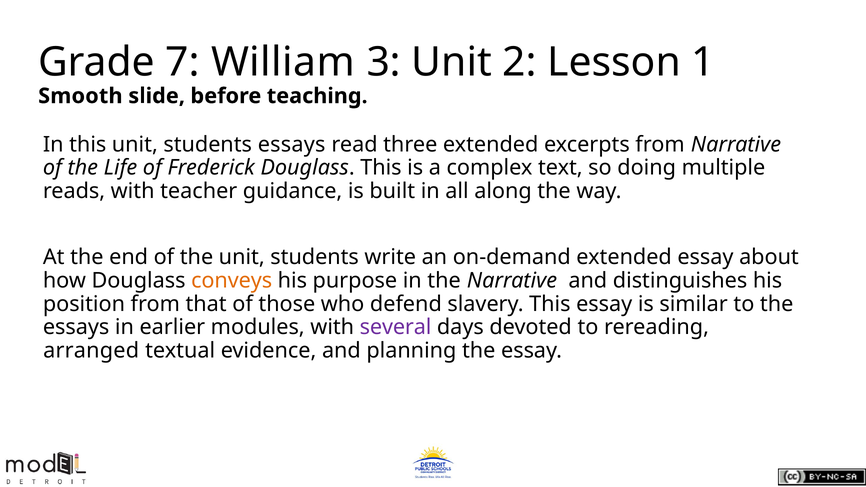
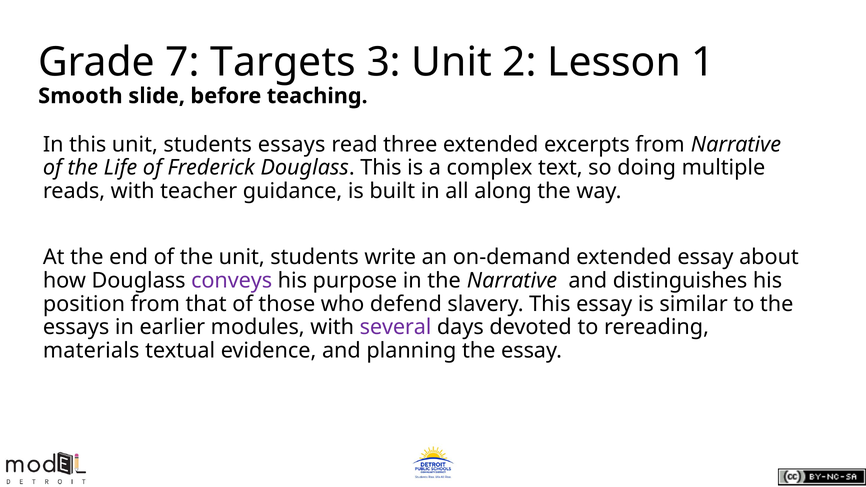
William: William -> Targets (283, 62)
conveys colour: orange -> purple (232, 281)
arranged: arranged -> materials (91, 351)
